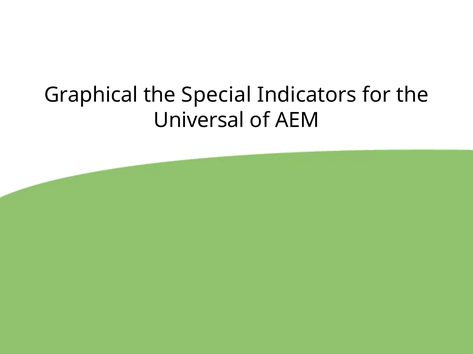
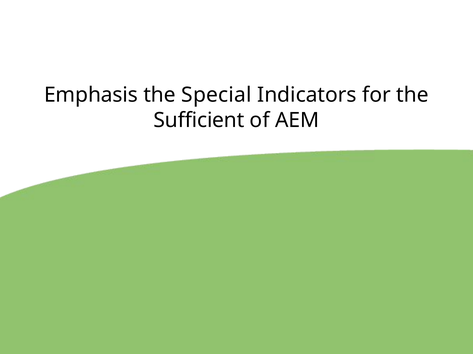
Graphical: Graphical -> Emphasis (91, 95)
Universal: Universal -> Sufficient (199, 120)
